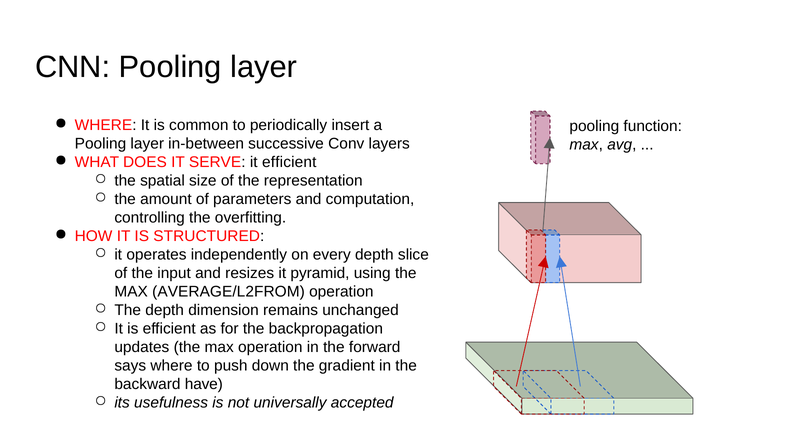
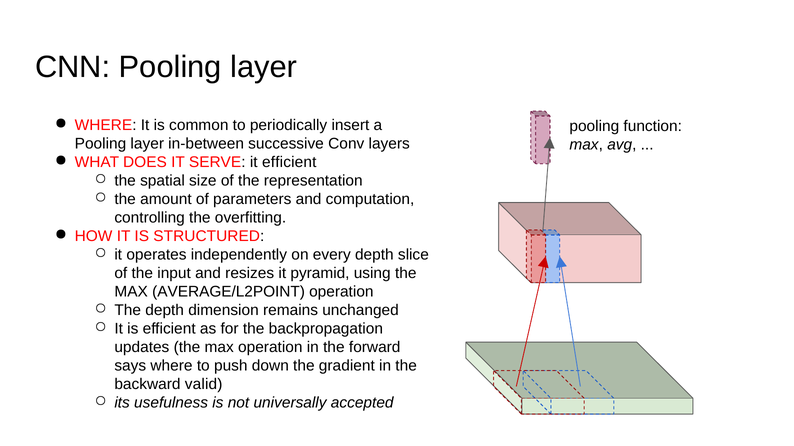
AVERAGE/L2FROM: AVERAGE/L2FROM -> AVERAGE/L2POINT (229, 292)
have: have -> valid (204, 385)
